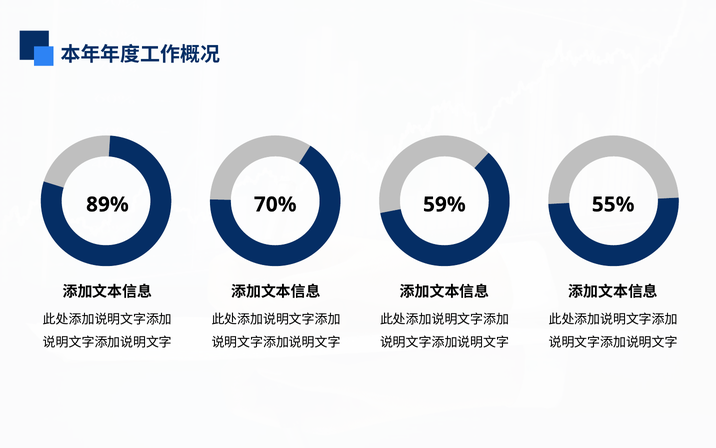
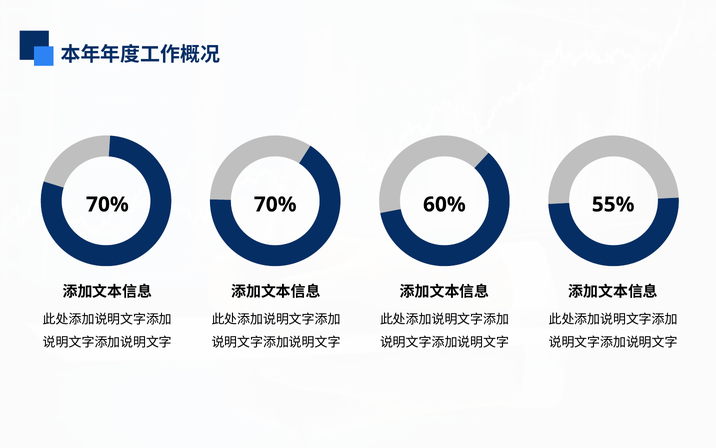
89%: 89% -> 70% (107, 204)
59%: 59% -> 60% (444, 204)
